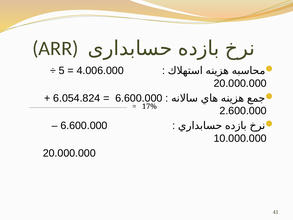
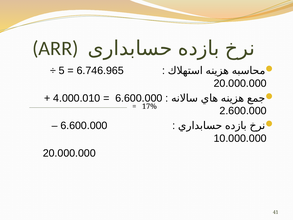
4.006.000: 4.006.000 -> 6.746.965 (100, 71)
6.054.824: 6.054.824 -> 4.000.010 (77, 98)
